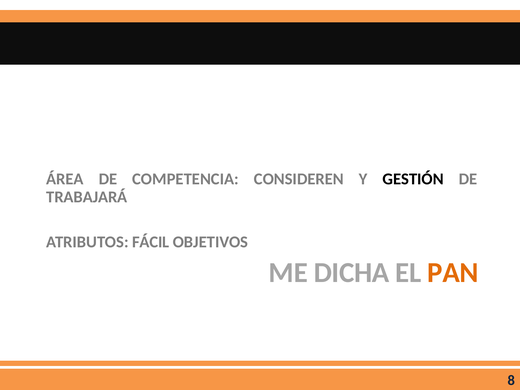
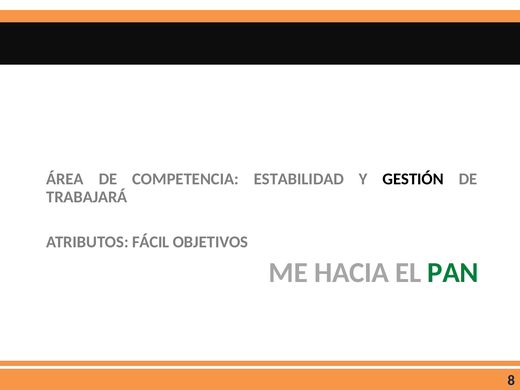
CONSIDEREN: CONSIDEREN -> ESTABILIDAD (299, 179)
DICHA: DICHA -> HACIA (352, 273)
PAN colour: orange -> green (453, 273)
